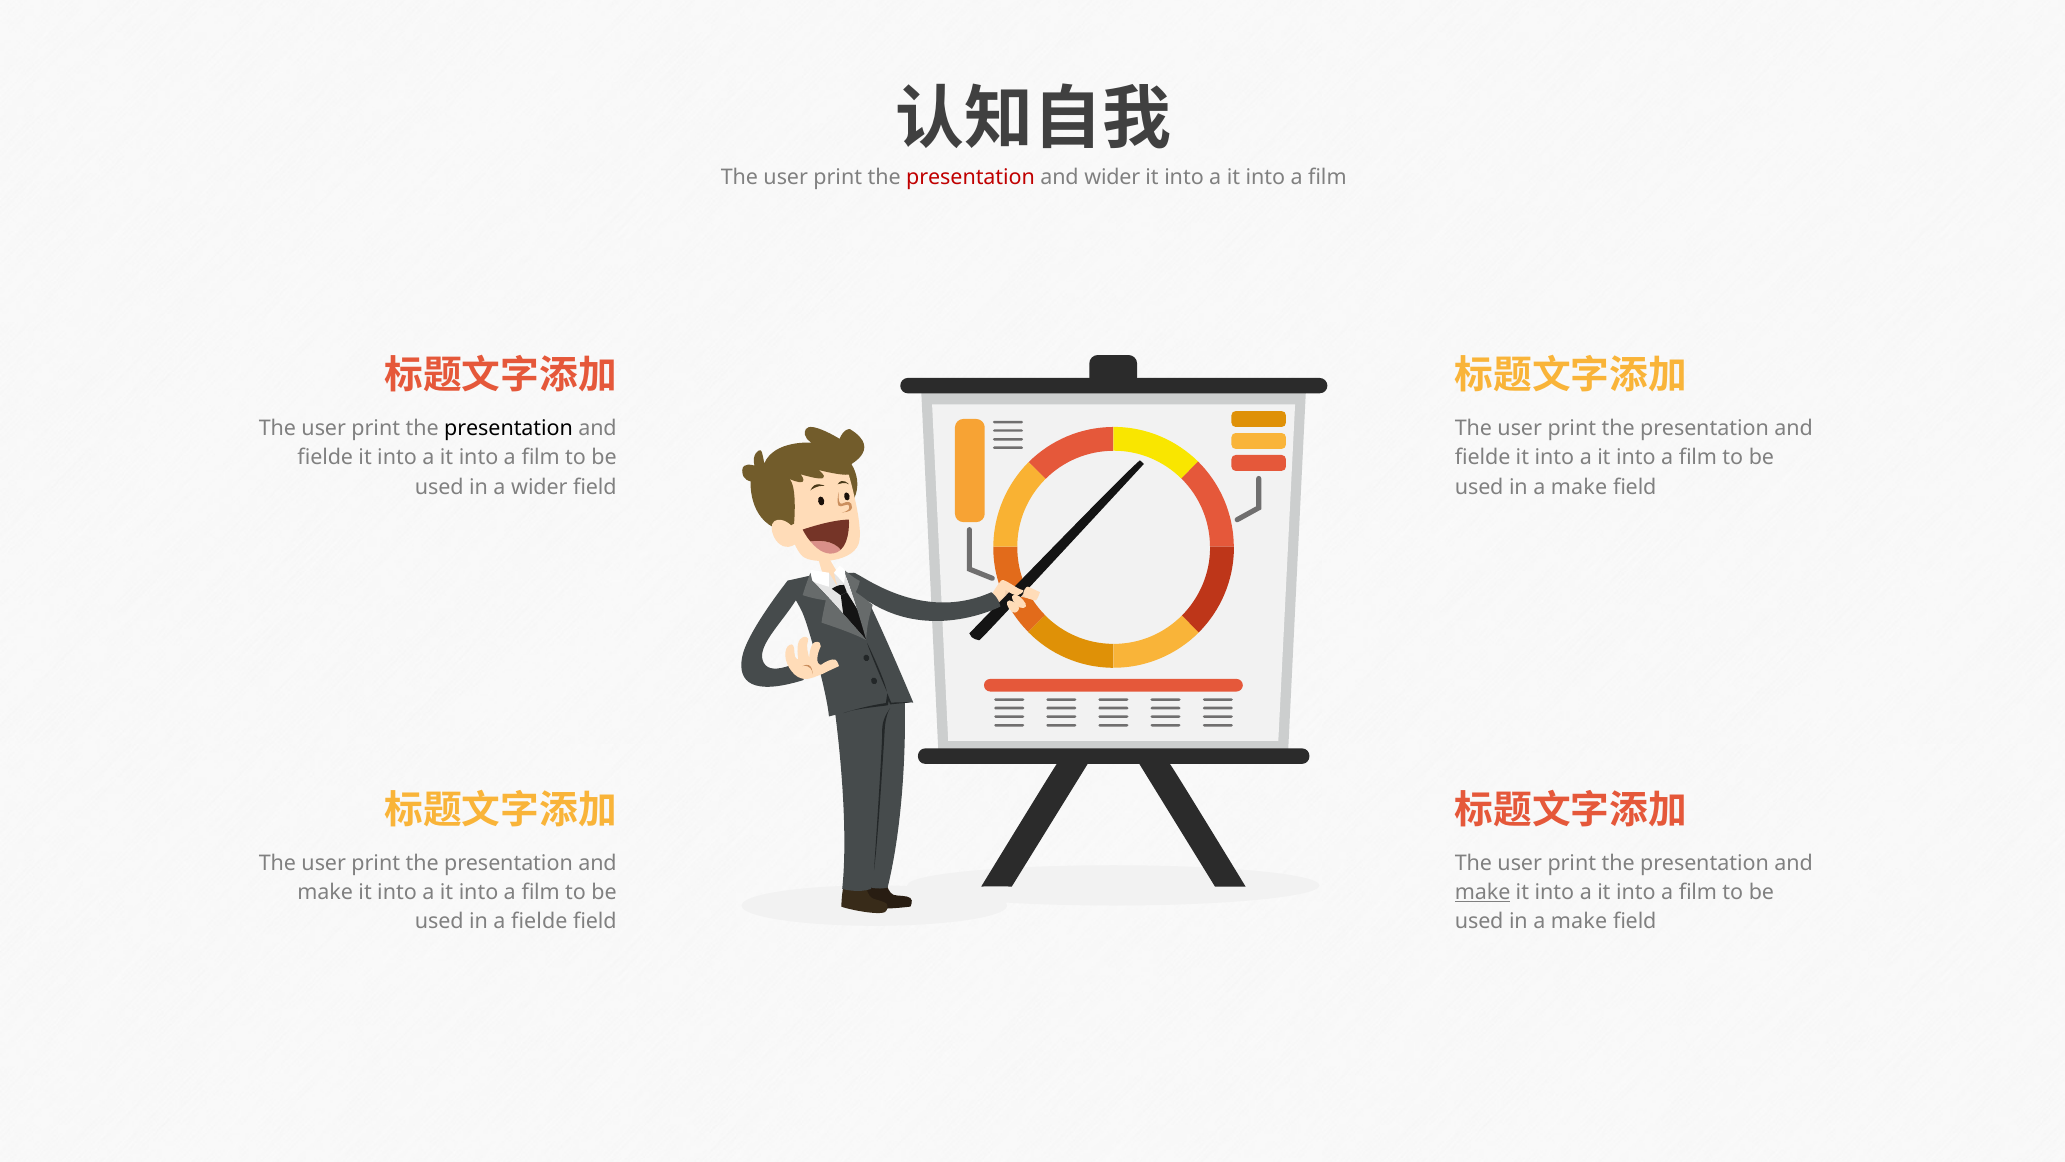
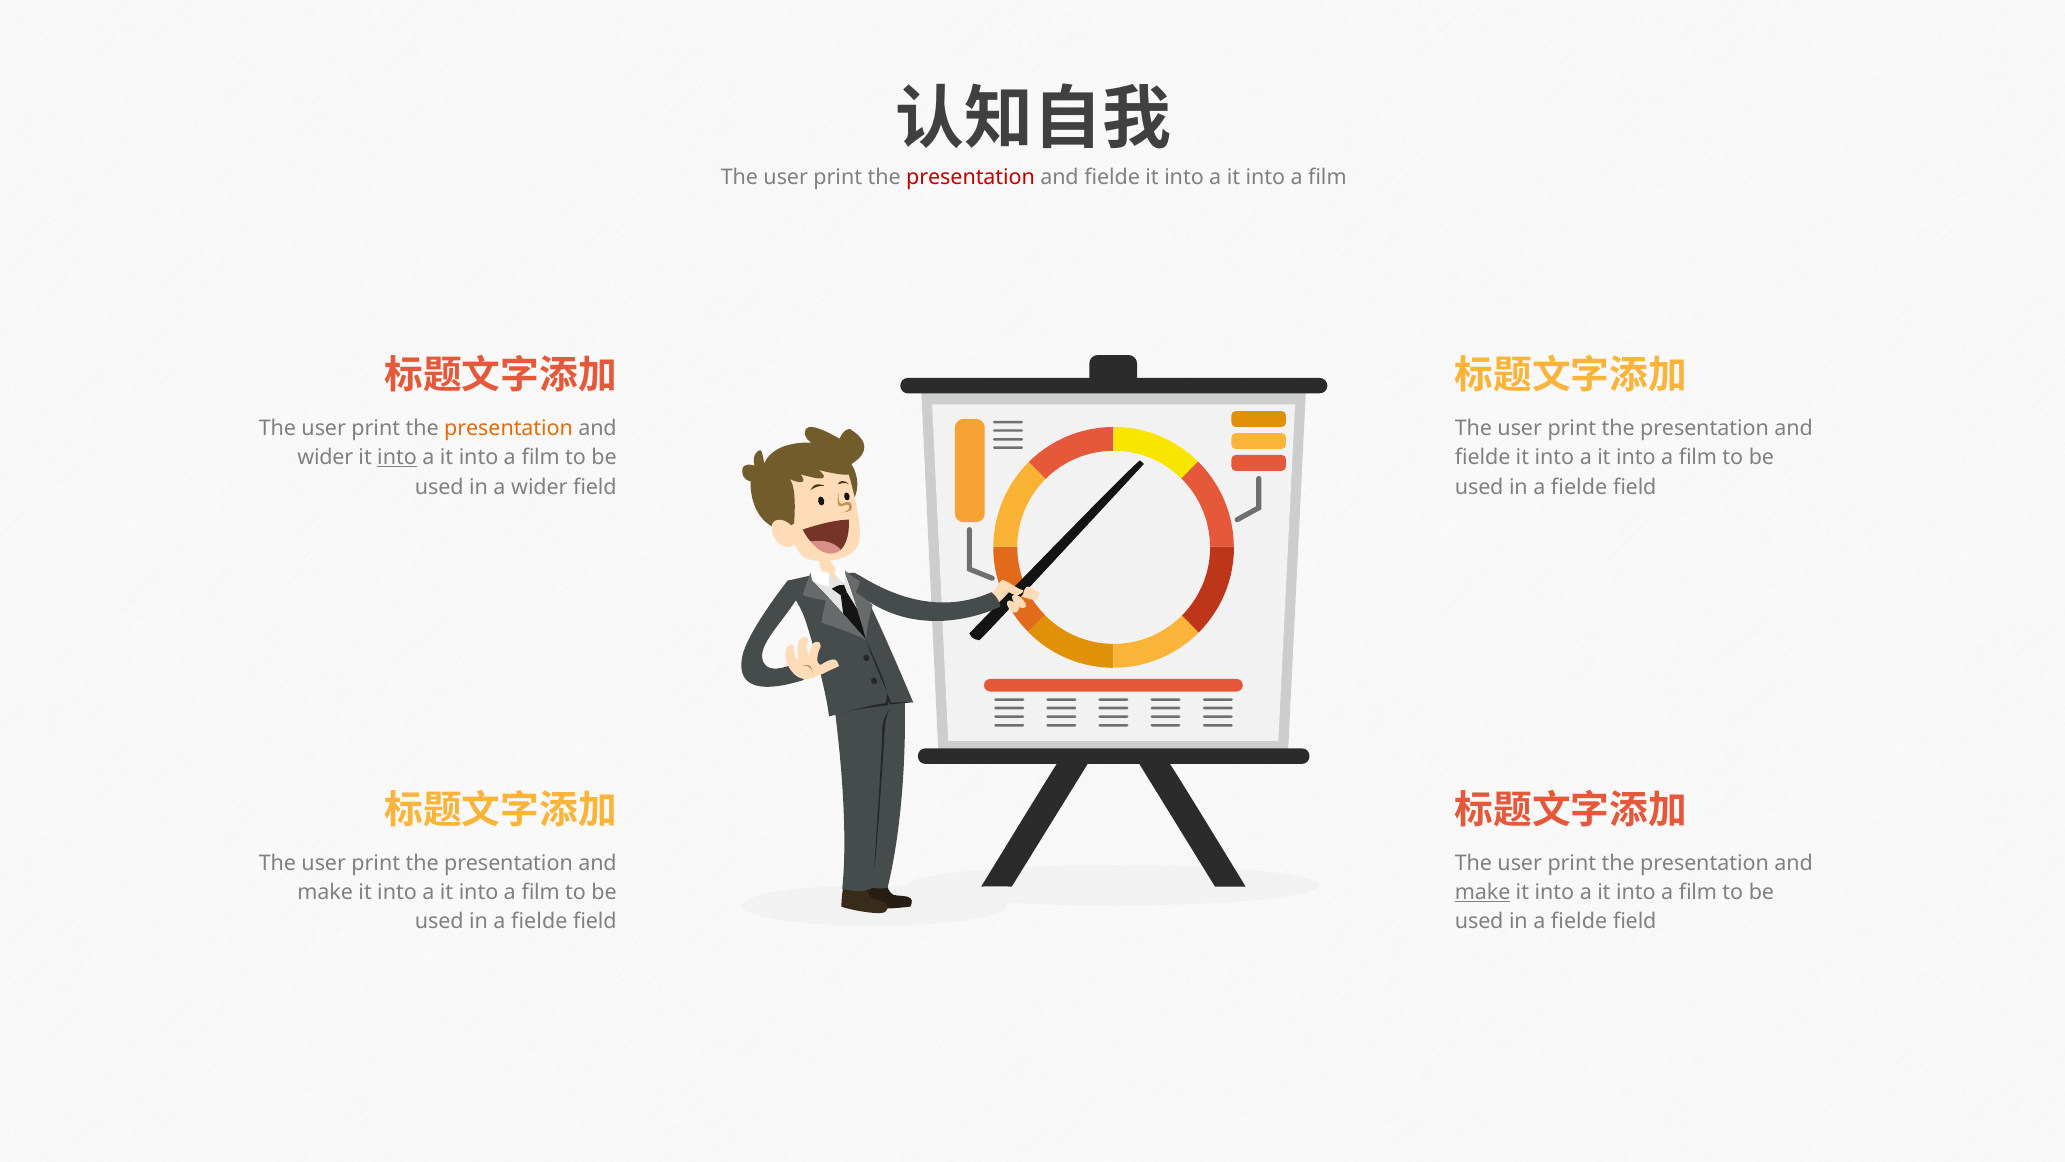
wider: wider -> fielde (1112, 177)
presentation colour: black -> orange (509, 428)
fielde: fielde -> wider (325, 457)
into underline: none -> present (397, 457)
make: make -> fielde (1579, 487)
make: make -> fielde (1579, 922)
